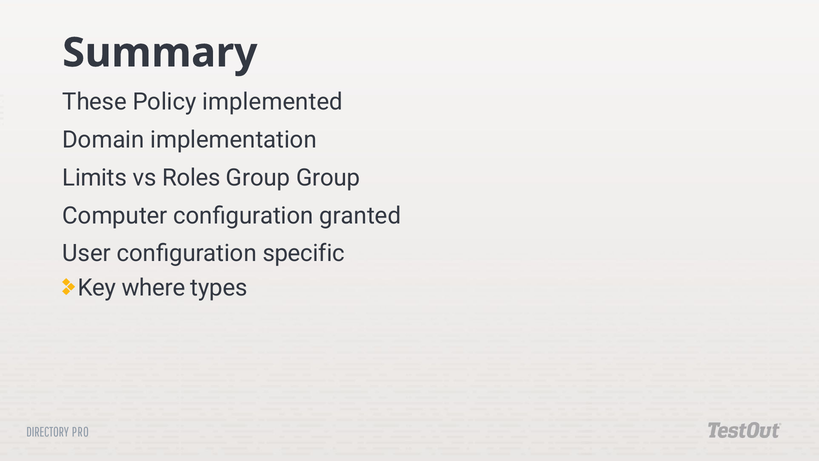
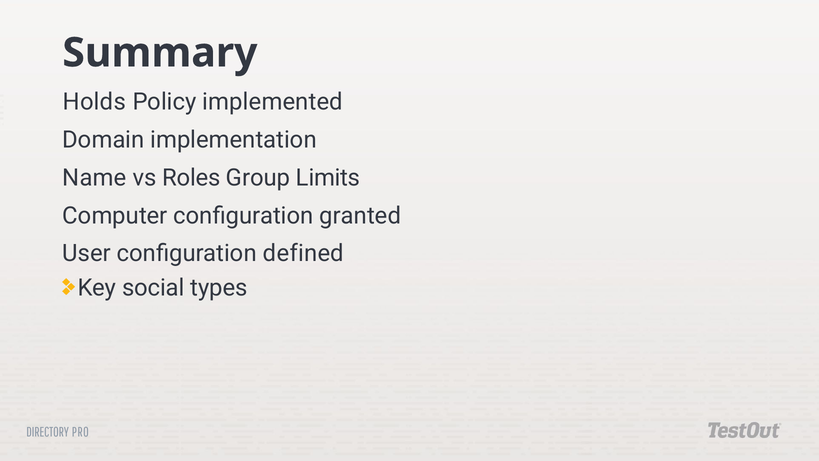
These: These -> Holds (94, 102)
Limits: Limits -> Name (94, 178)
Group Group: Group -> Limits (328, 178)
specific: specific -> defined (303, 253)
where: where -> social (153, 288)
